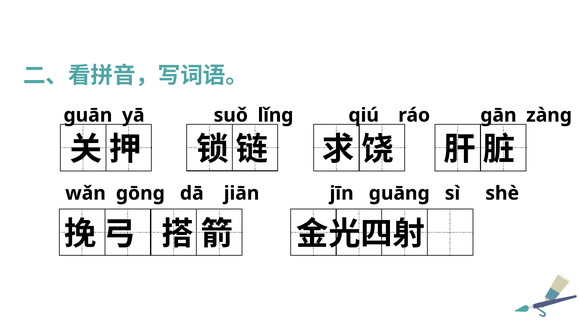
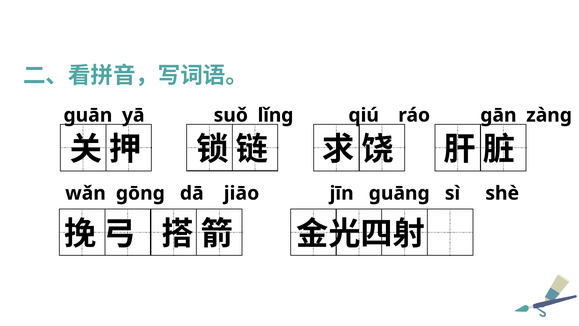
jiān: jiān -> jiāo (242, 193)
